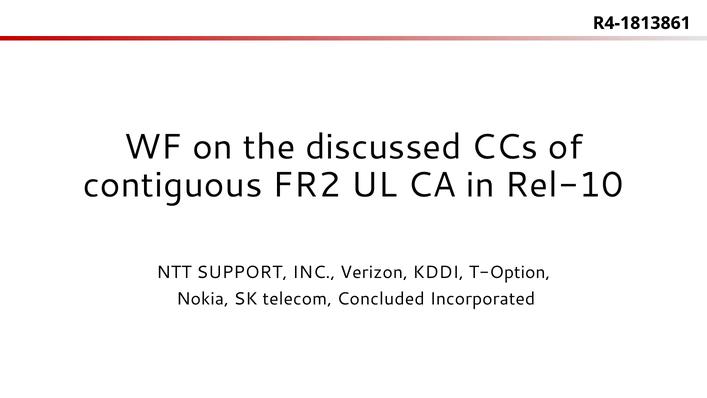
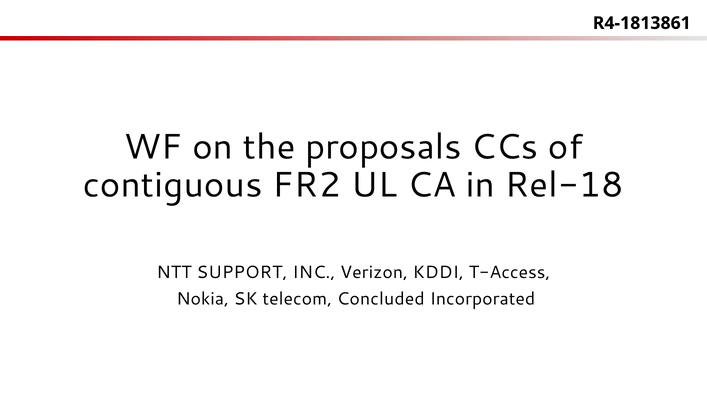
discussed: discussed -> proposals (383, 147)
Rel-10: Rel-10 -> Rel-18 (564, 185)
T-Option: T-Option -> T-Access (510, 272)
